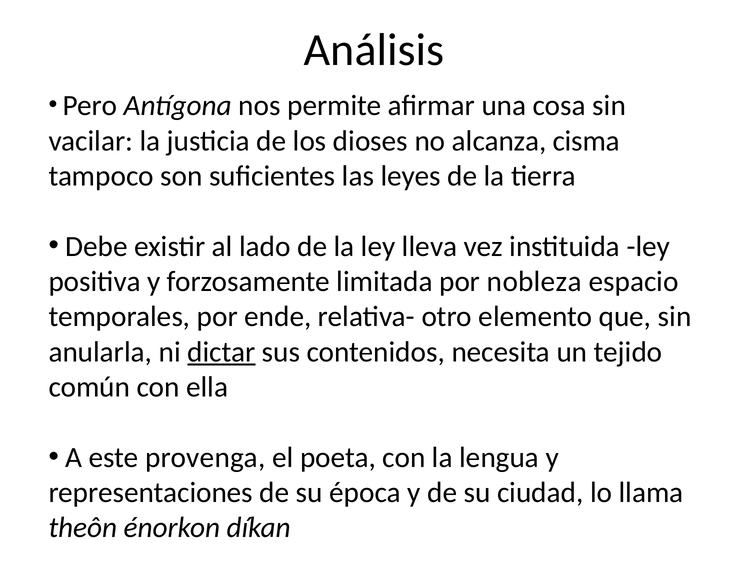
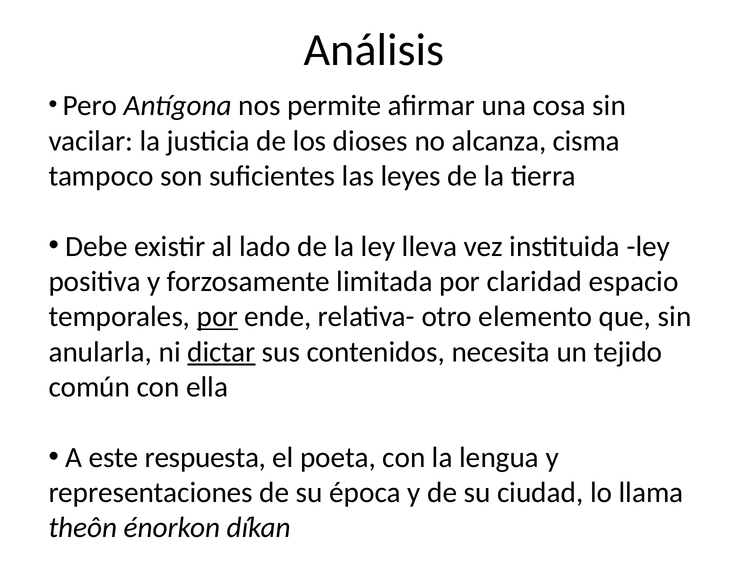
nobleza: nobleza -> claridad (534, 281)
por underline: none -> present (217, 317)
provenga: provenga -> respuesta (205, 457)
